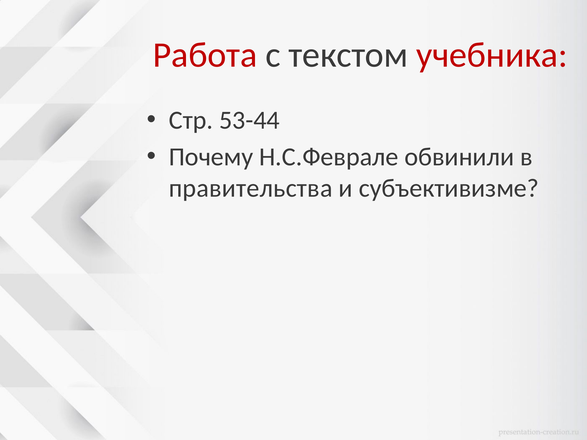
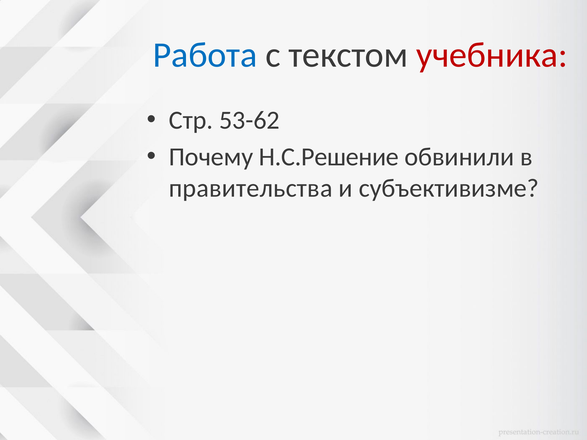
Работа colour: red -> blue (205, 55)
53-44: 53-44 -> 53-62 (249, 120)
Н.С.Феврале: Н.С.Феврале -> Н.С.Решение (329, 157)
